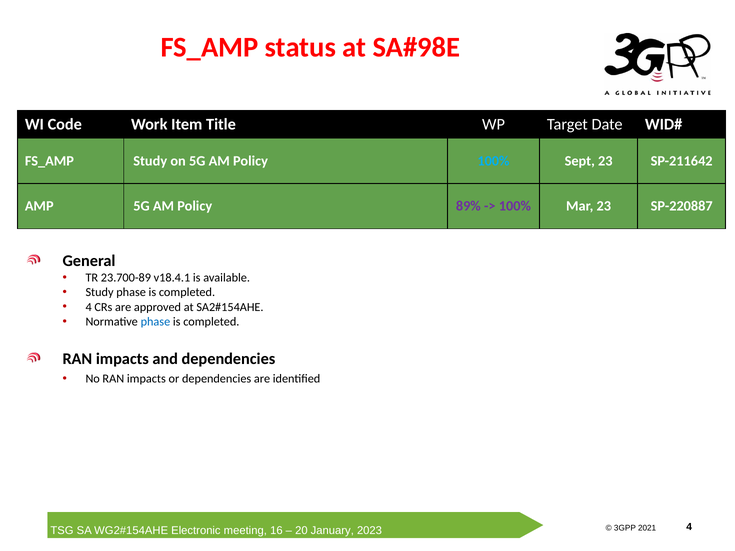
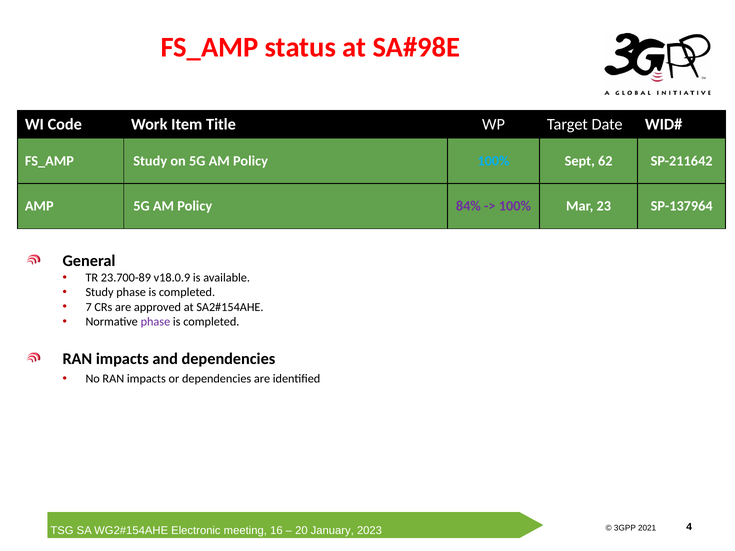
Sept 23: 23 -> 62 (605, 161)
89%: 89% -> 84% (468, 206)
SP-220887: SP-220887 -> SP-137964 (682, 206)
v18.4.1: v18.4.1 -> v18.0.9 (172, 278)
4: 4 -> 7 (89, 307)
phase colour: blue -> purple (155, 322)
